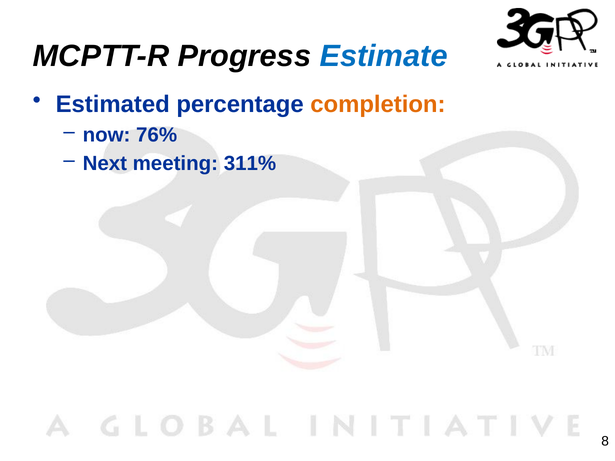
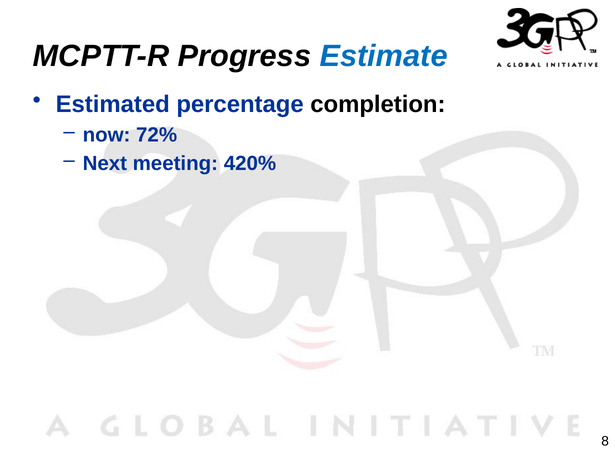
completion colour: orange -> black (378, 104)
76%: 76% -> 72% (157, 135)
311%: 311% -> 420% (250, 164)
